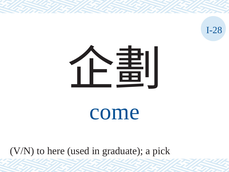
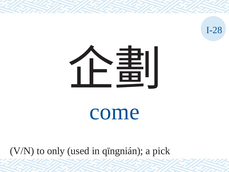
here: here -> only (56, 151)
graduate: graduate -> qīngnián (123, 151)
